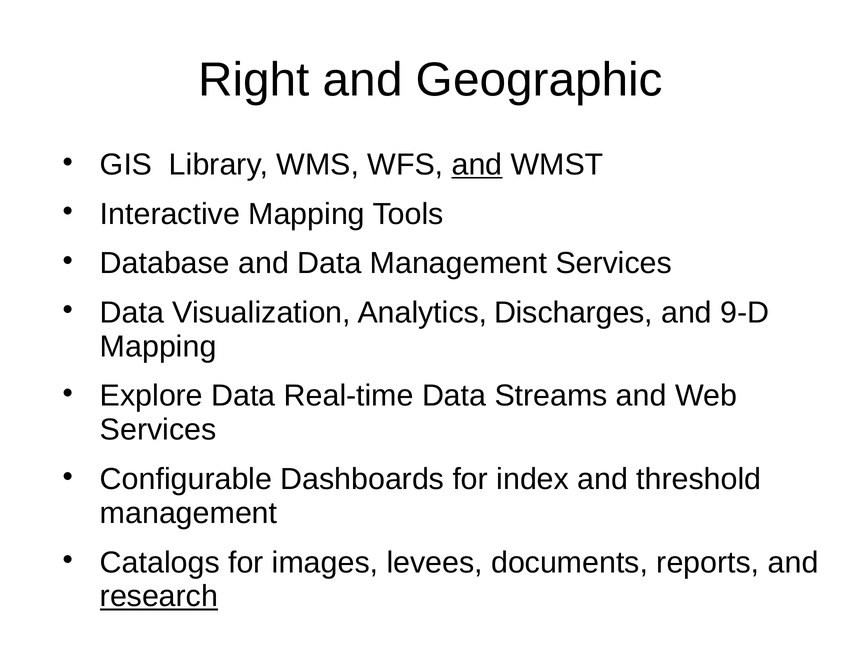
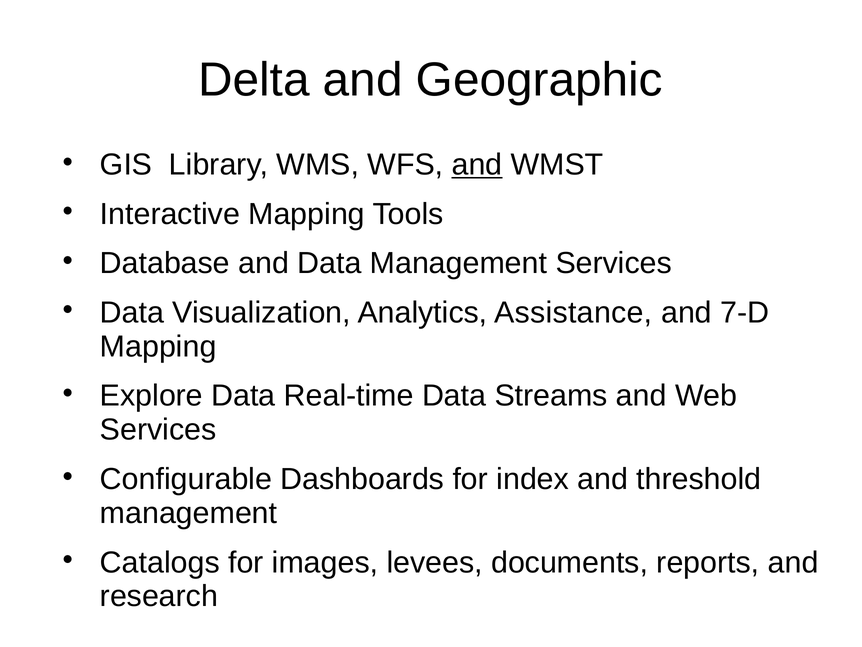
Right: Right -> Delta (254, 80)
Discharges: Discharges -> Assistance (573, 313)
9-D: 9-D -> 7-D (745, 313)
research underline: present -> none (159, 596)
